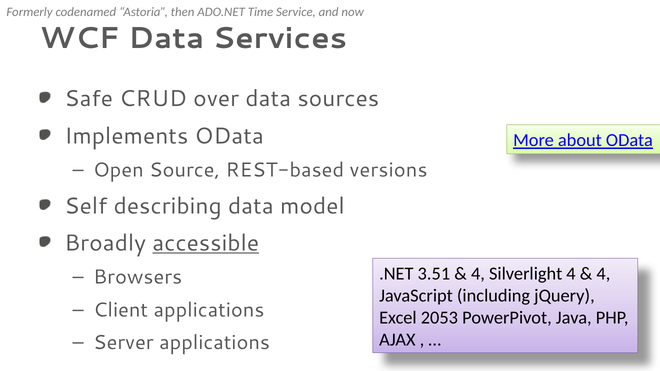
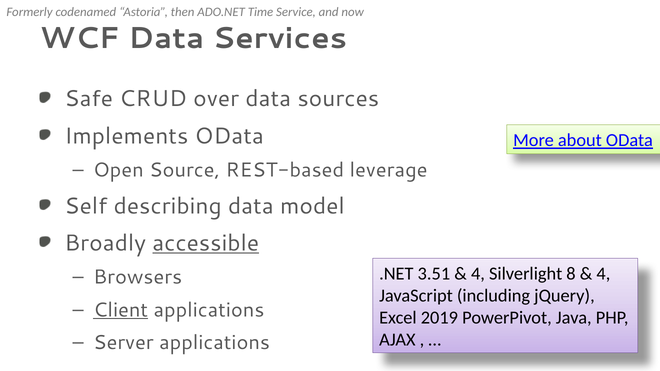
versions: versions -> leverage (389, 170)
Silverlight 4: 4 -> 8 (571, 274)
Client underline: none -> present (121, 310)
2053: 2053 -> 2019 (439, 318)
